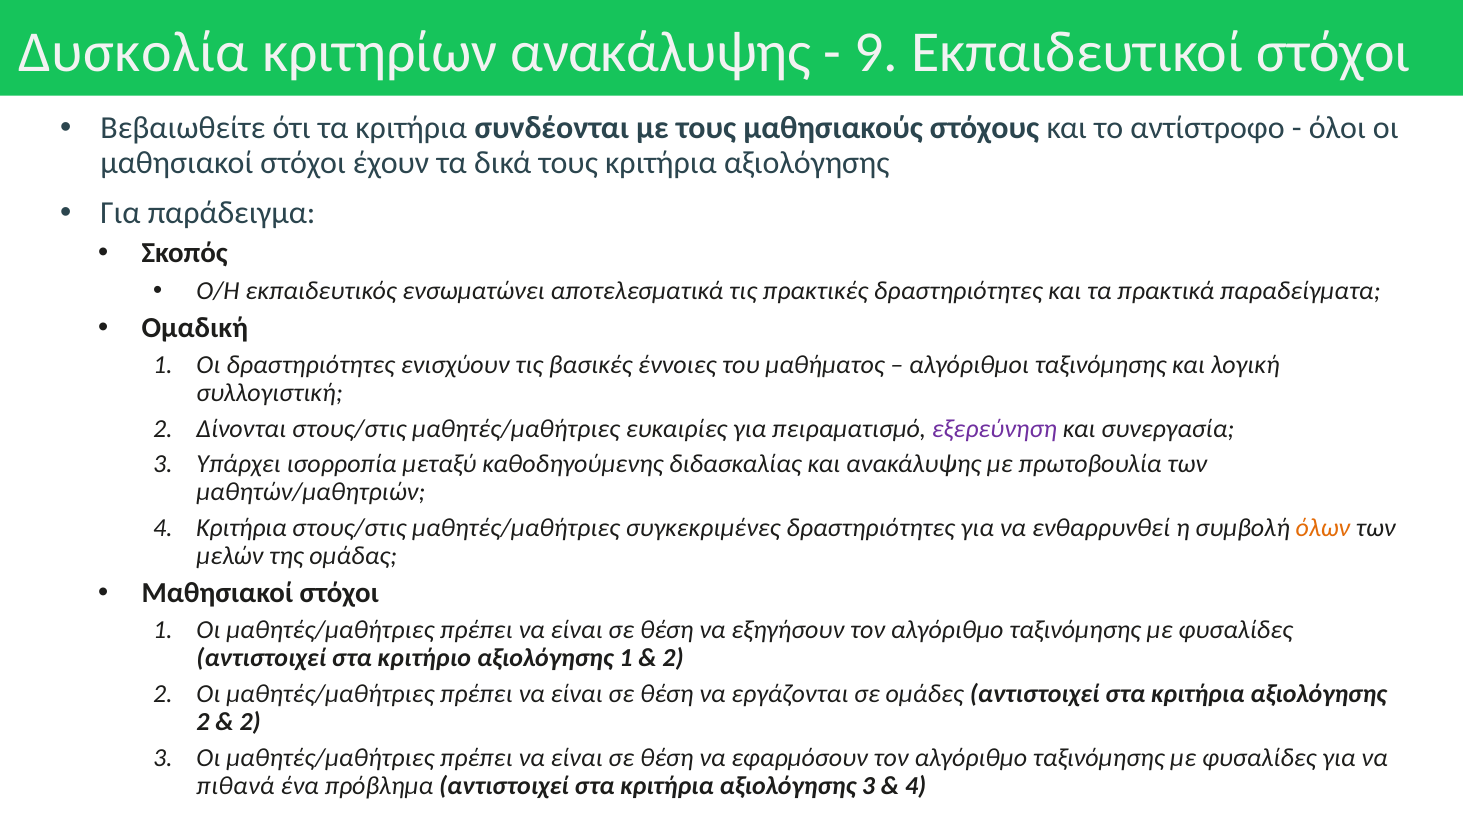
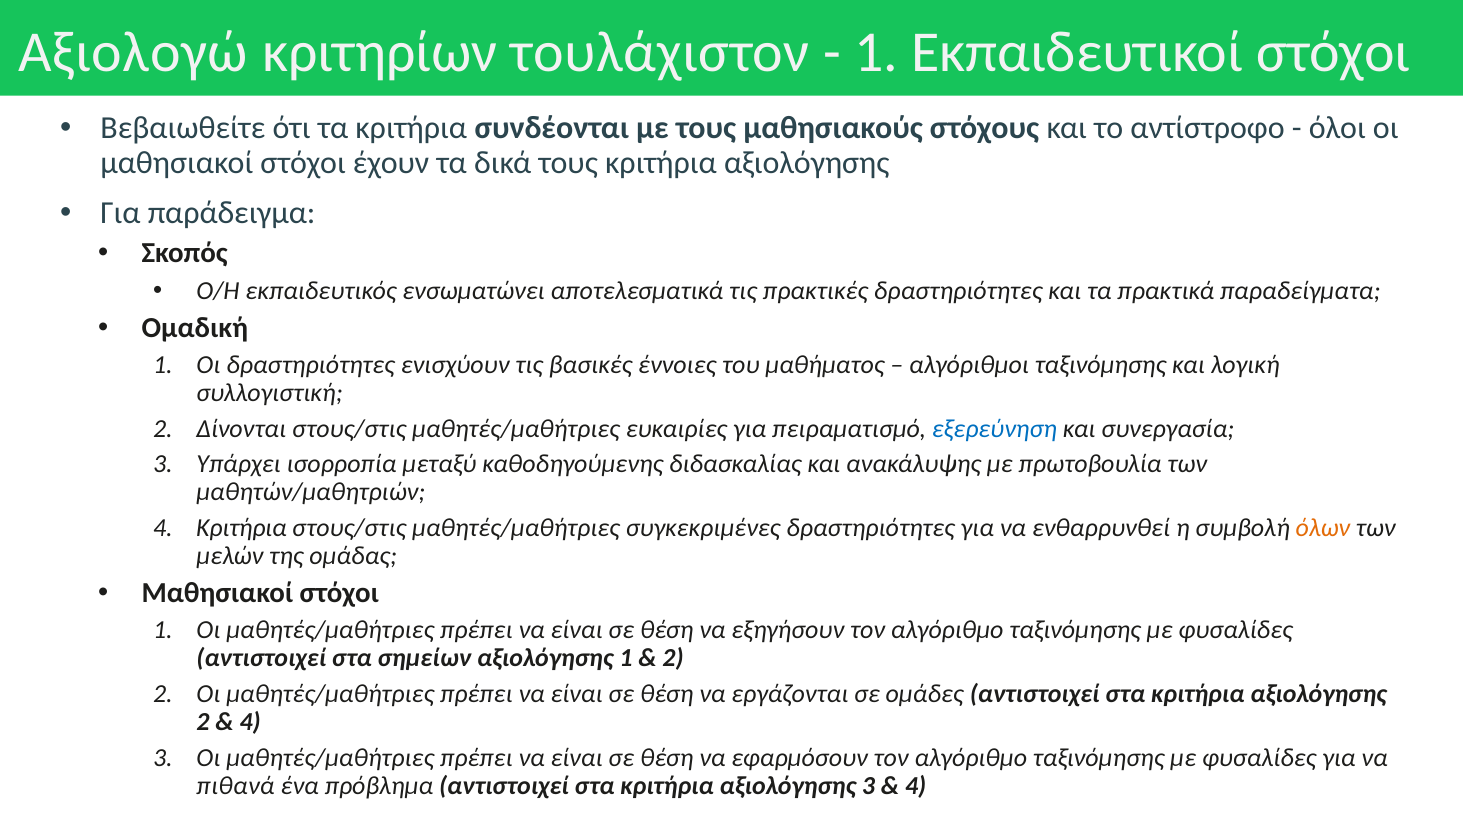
Δυσκολία: Δυσκολία -> Αξιολογώ (133, 52)
κριτηρίων ανακάλυψης: ανακάλυψης -> τουλάχιστον (660, 52)
9: 9 -> 1 (876, 52)
εξερεύνηση colour: purple -> blue (994, 429)
κριτήριο: κριτήριο -> σημείων (424, 658)
2: 2 -> 4 (250, 722)
